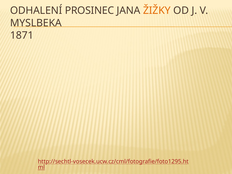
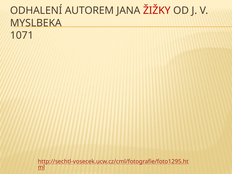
PROSINEC: PROSINEC -> AUTOREM (89, 11)
ŽIŽKY colour: orange -> red (157, 11)
1871: 1871 -> 1071 (22, 35)
